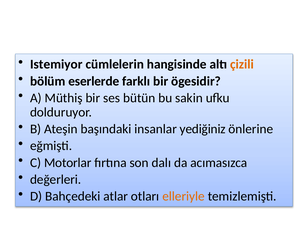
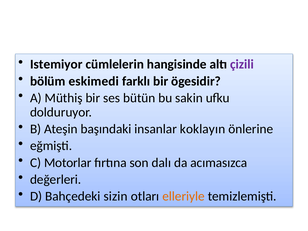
çizili colour: orange -> purple (242, 64)
eserlerde: eserlerde -> eskimedi (94, 81)
yediğiniz: yediğiniz -> koklayın (203, 129)
atlar: atlar -> sizin (116, 196)
